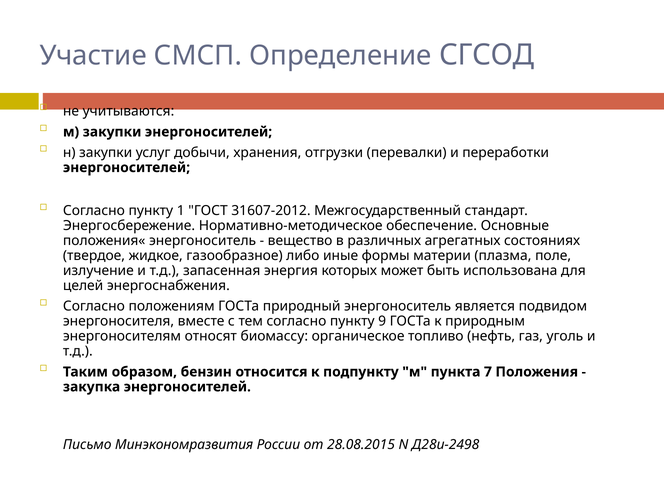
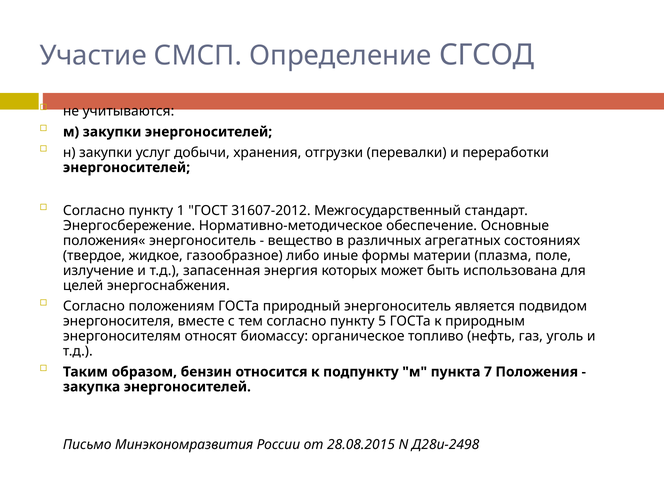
9: 9 -> 5 (382, 321)
